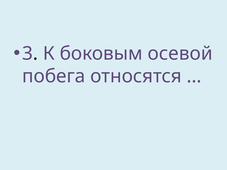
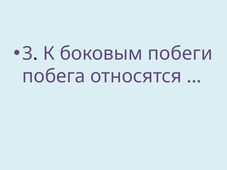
осевой: осевой -> побеги (180, 54)
